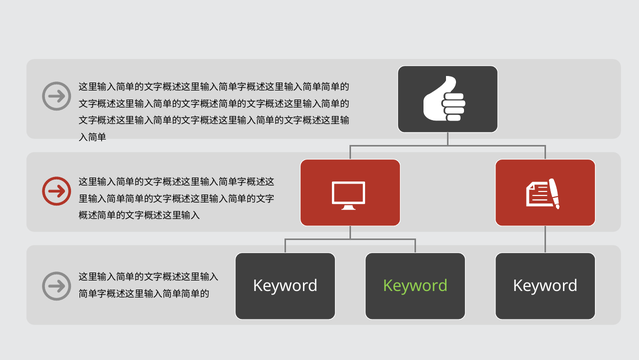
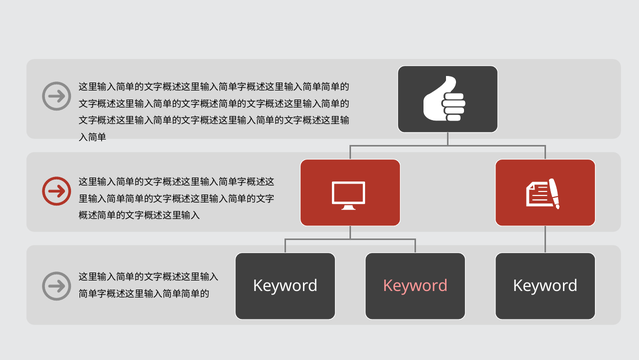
Keyword colour: light green -> pink (415, 286)
